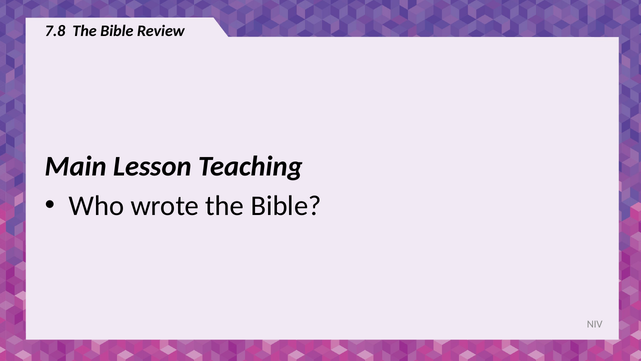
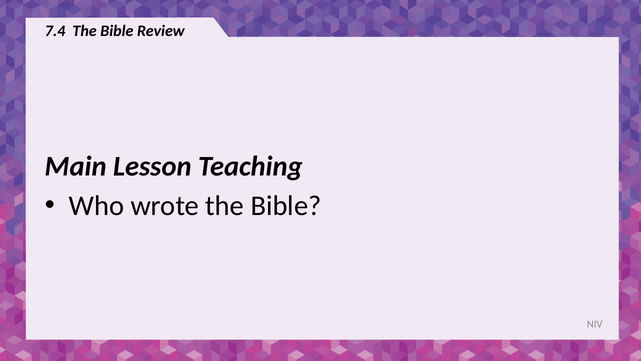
7.8: 7.8 -> 7.4 (55, 31)
